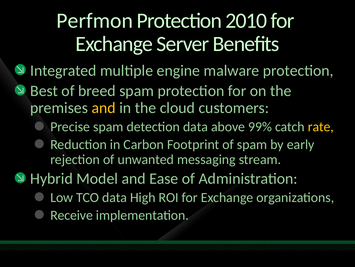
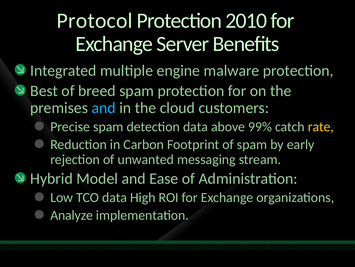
Perfmon: Perfmon -> Protocol (95, 21)
and colour: yellow -> light blue (104, 108)
Receive: Receive -> Analyze (72, 215)
